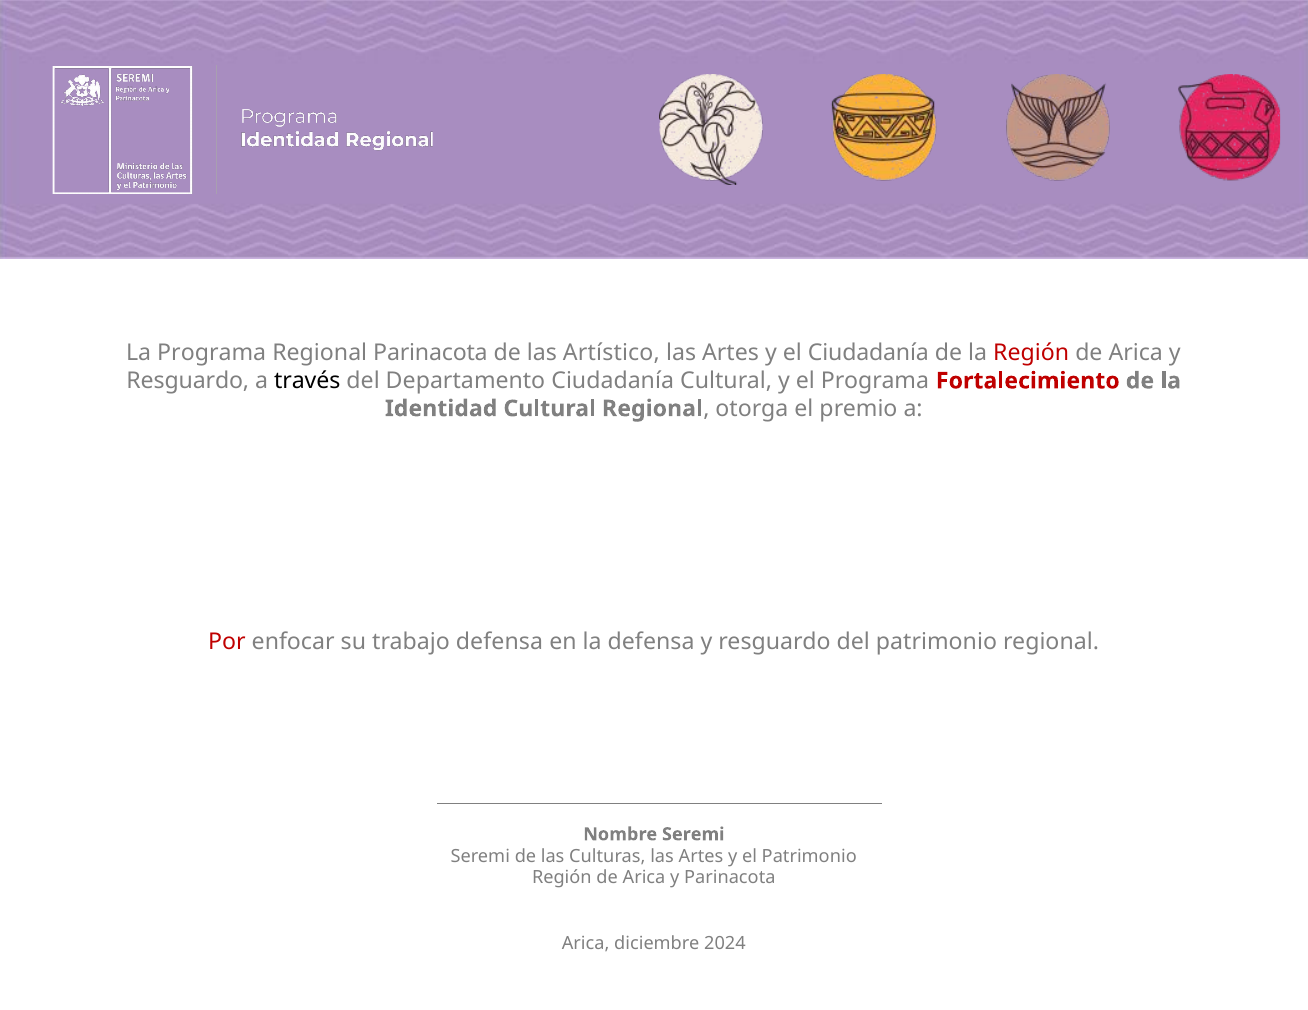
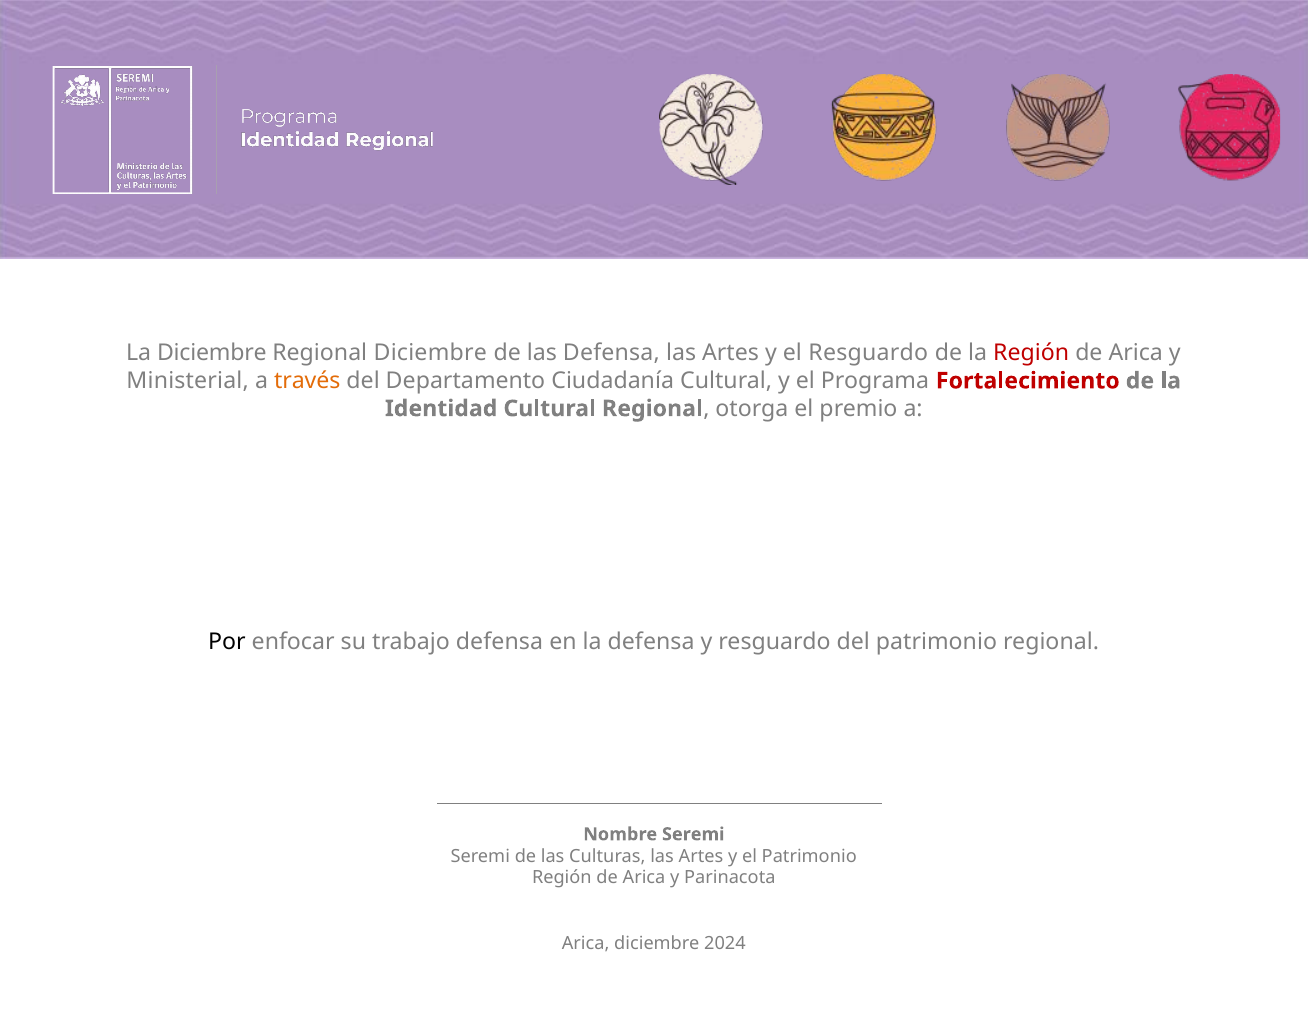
La Programa: Programa -> Diciembre (212, 353)
Regional Parinacota: Parinacota -> Diciembre (430, 353)
las Artístico: Artístico -> Defensa (611, 353)
el Ciudadanía: Ciudadanía -> Resguardo (868, 353)
Resguardo: Resguardo -> Ministerial (188, 381)
través colour: black -> orange (307, 381)
Por colour: red -> black (227, 642)
